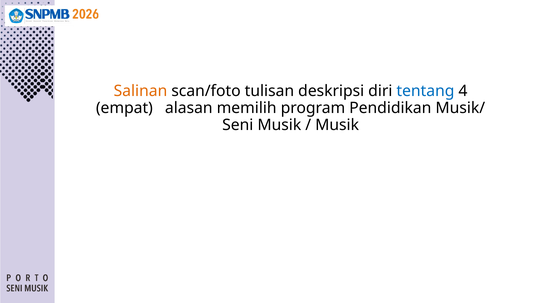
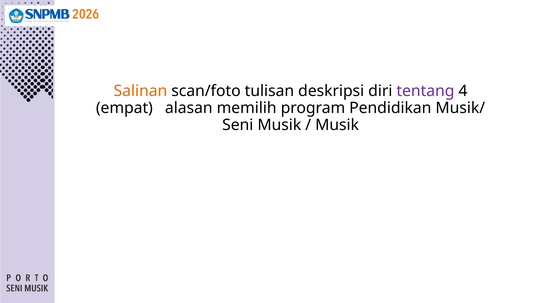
tentang colour: blue -> purple (425, 91)
